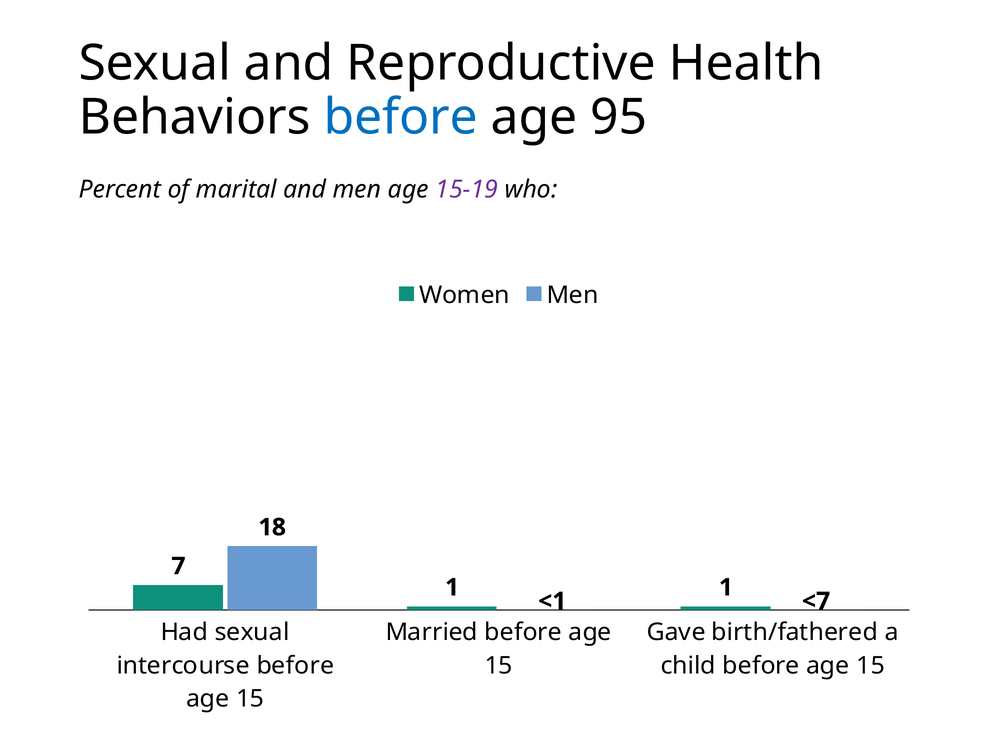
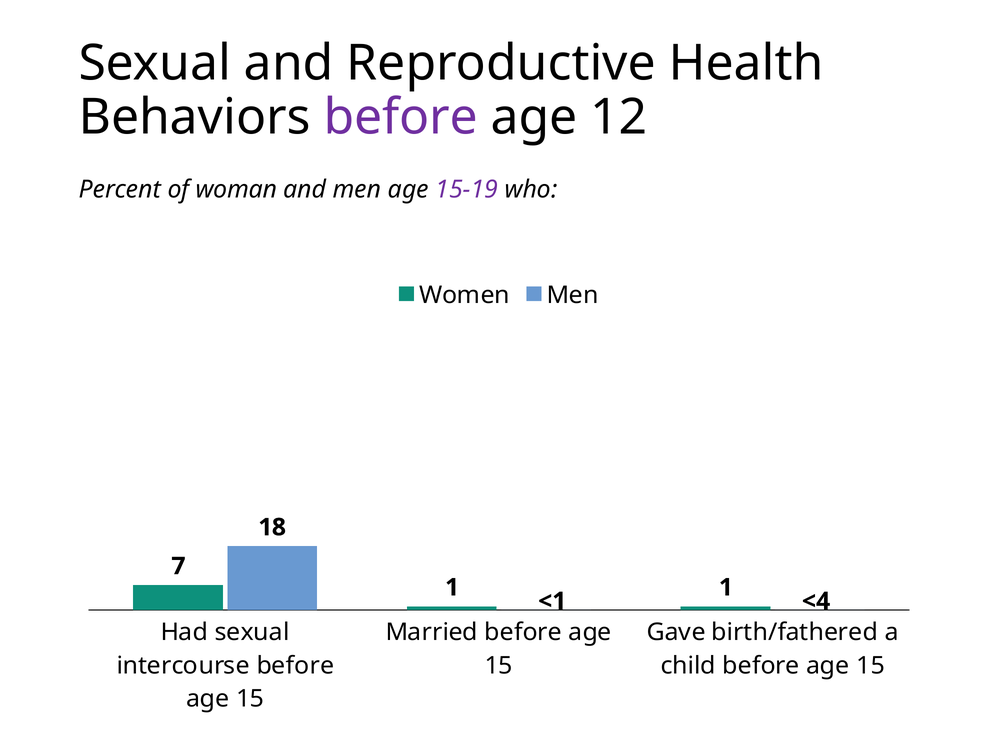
before colour: blue -> purple (401, 117)
95: 95 -> 12 (619, 117)
marital: marital -> woman (236, 189)
<7: <7 -> <4 (816, 602)
